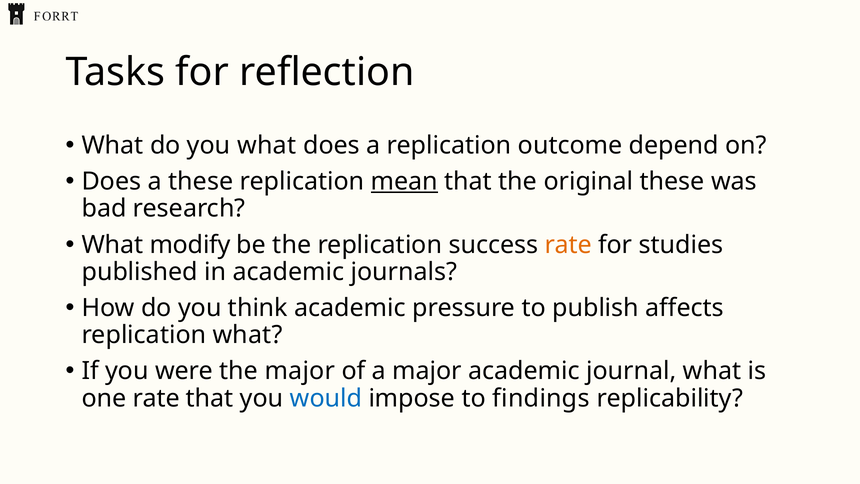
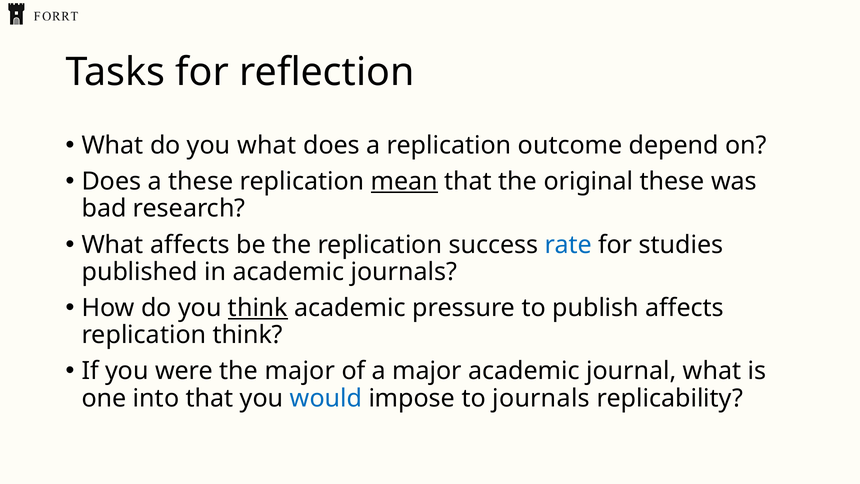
What modify: modify -> affects (190, 245)
rate colour: orange -> blue (568, 245)
think underline: none -> present (258, 308)
replication what: what -> think (248, 335)
one rate: rate -> into (156, 398)
to findings: findings -> journals (541, 398)
